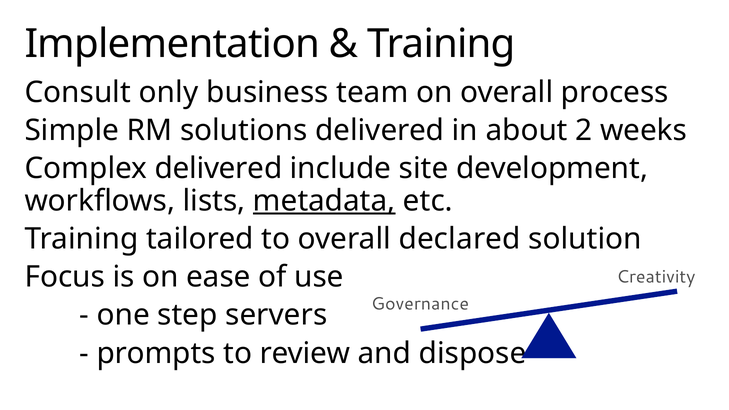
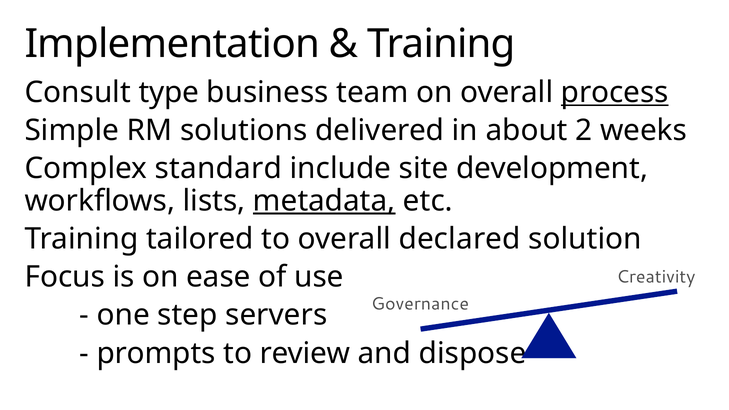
only: only -> type (169, 92)
process underline: none -> present (615, 92)
Complex delivered: delivered -> standard (218, 169)
